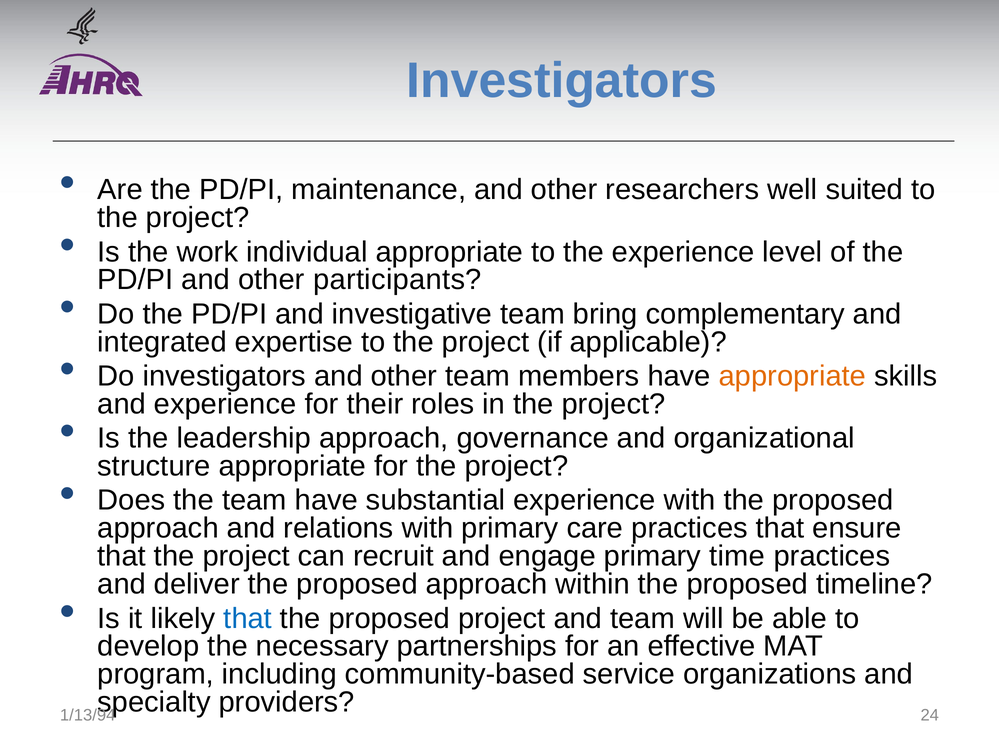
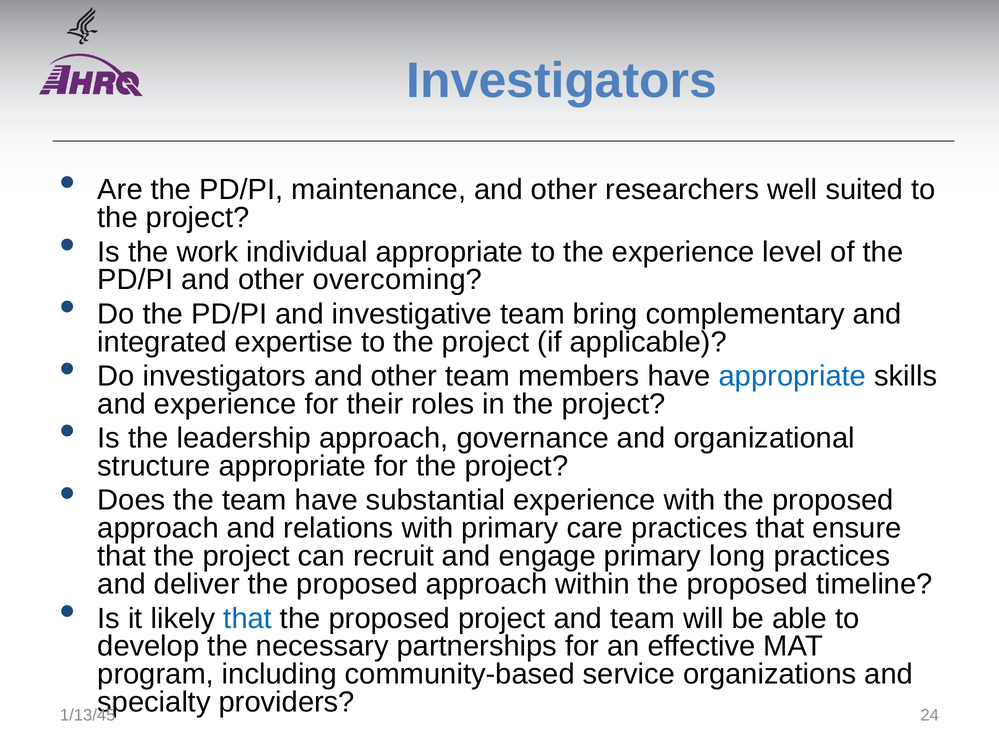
participants: participants -> overcoming (397, 280)
appropriate colour: orange -> blue (792, 376)
time: time -> long (737, 556)
1/13/94: 1/13/94 -> 1/13/45 (88, 716)
